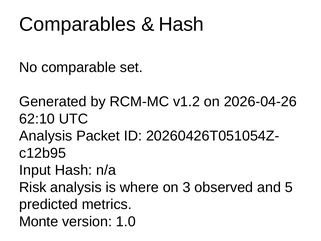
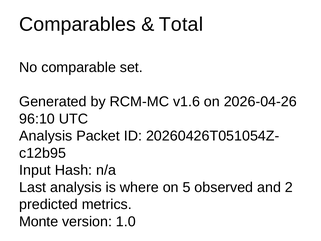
Hash: Hash -> Total (181, 24)
v1.2: v1.2 -> v1.6 (187, 102)
62:10: 62:10 -> 96:10 (37, 119)
Risk: Risk -> Last (33, 187)
3: 3 -> 5 (187, 187)
5: 5 -> 2 (289, 187)
